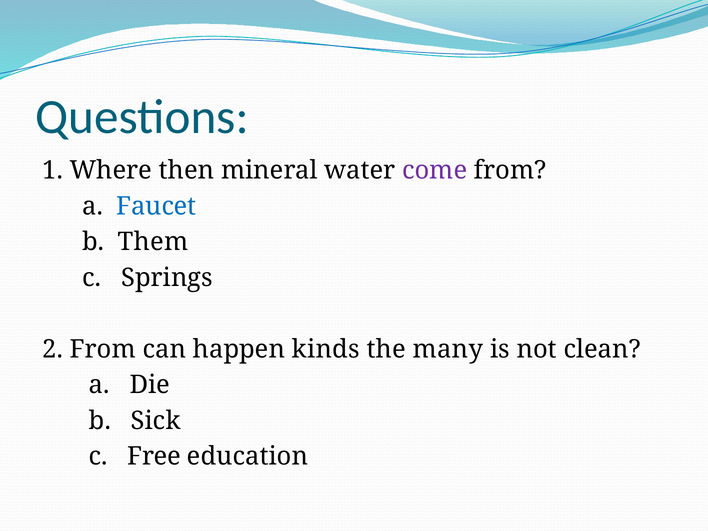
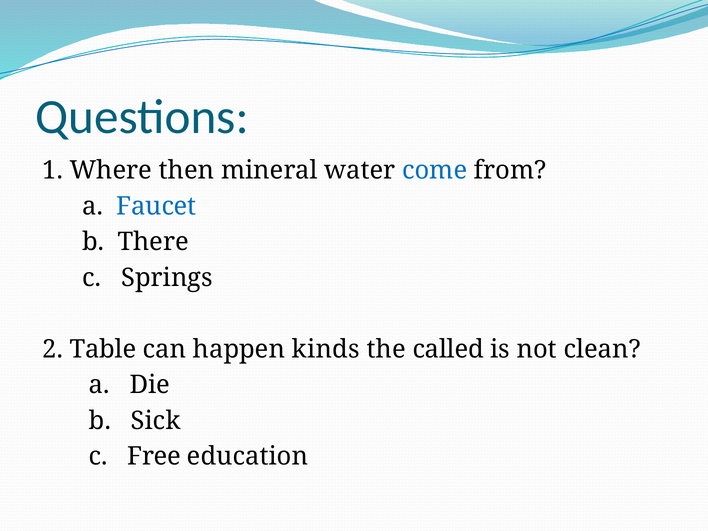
come colour: purple -> blue (435, 170)
Them: Them -> There (153, 242)
2 From: From -> Table (103, 349)
many: many -> called (448, 349)
